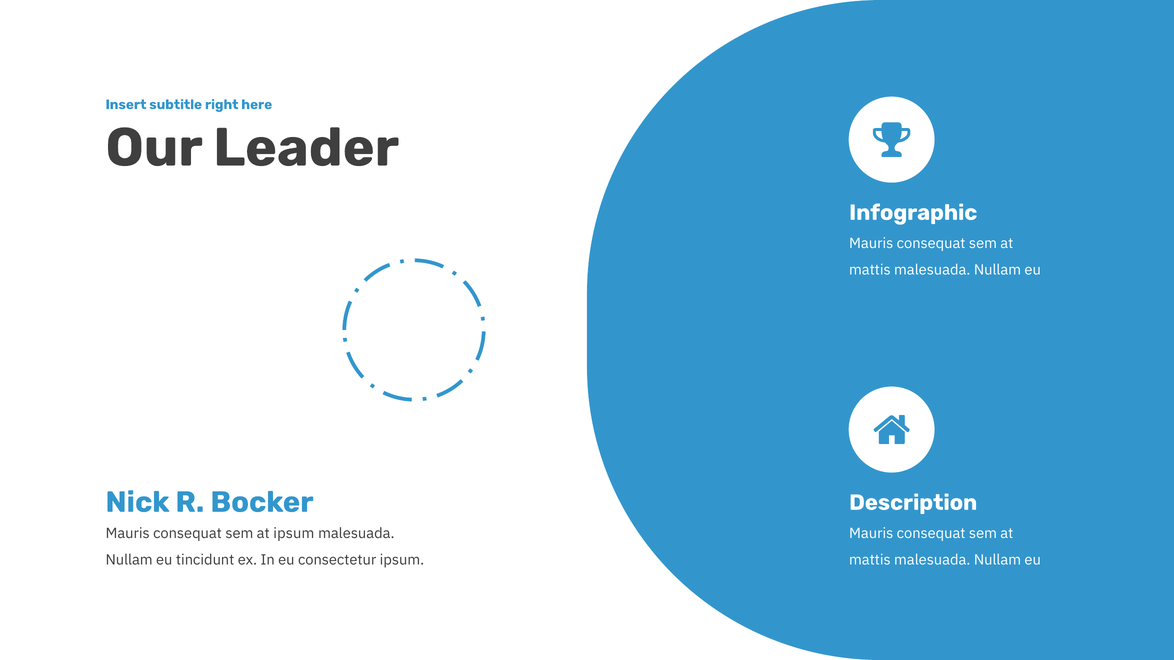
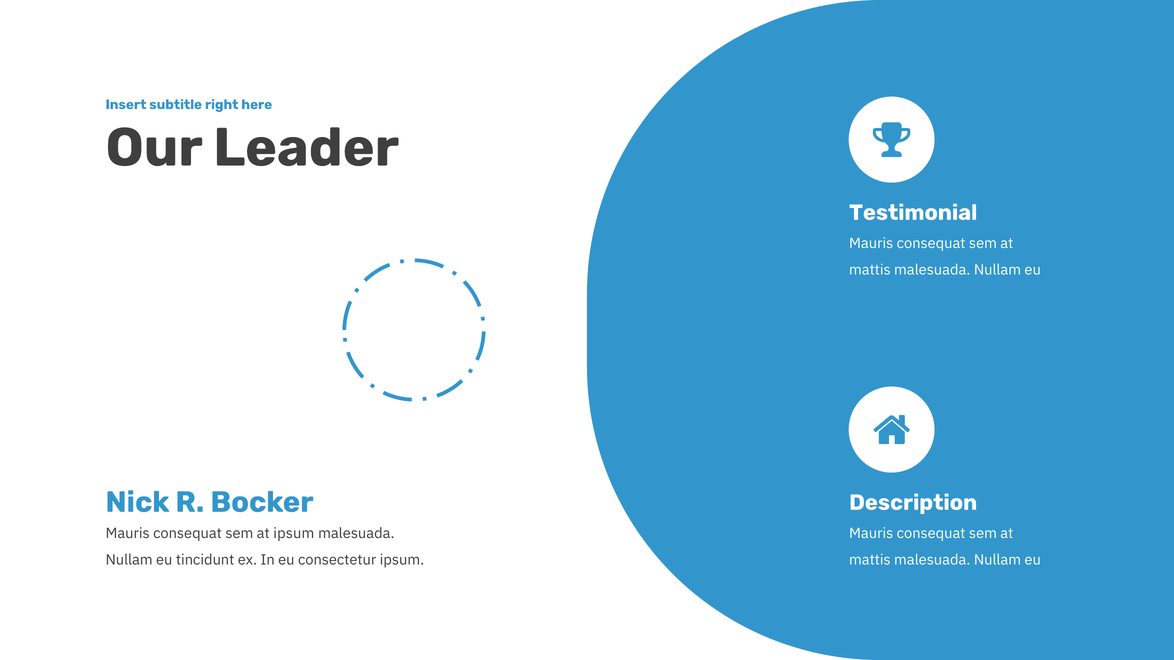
Infographic: Infographic -> Testimonial (913, 213)
